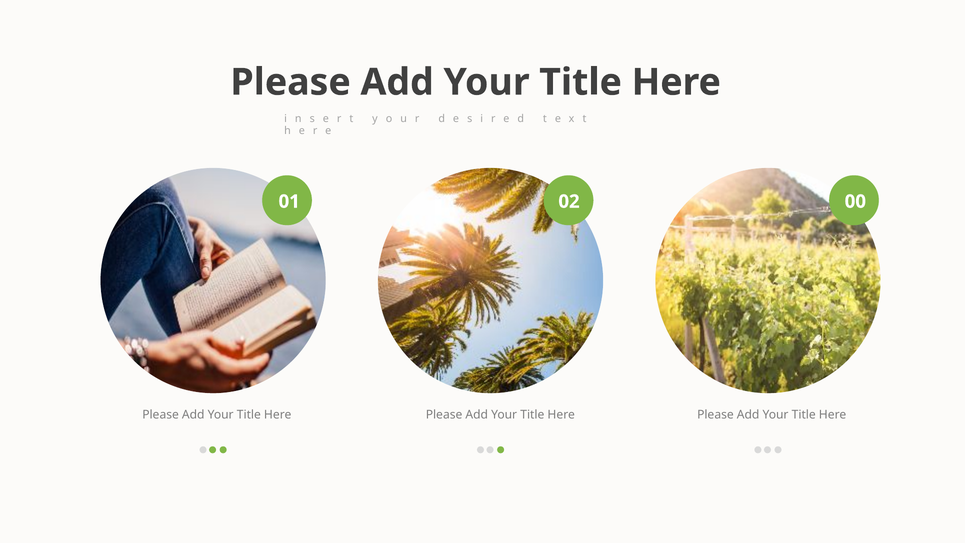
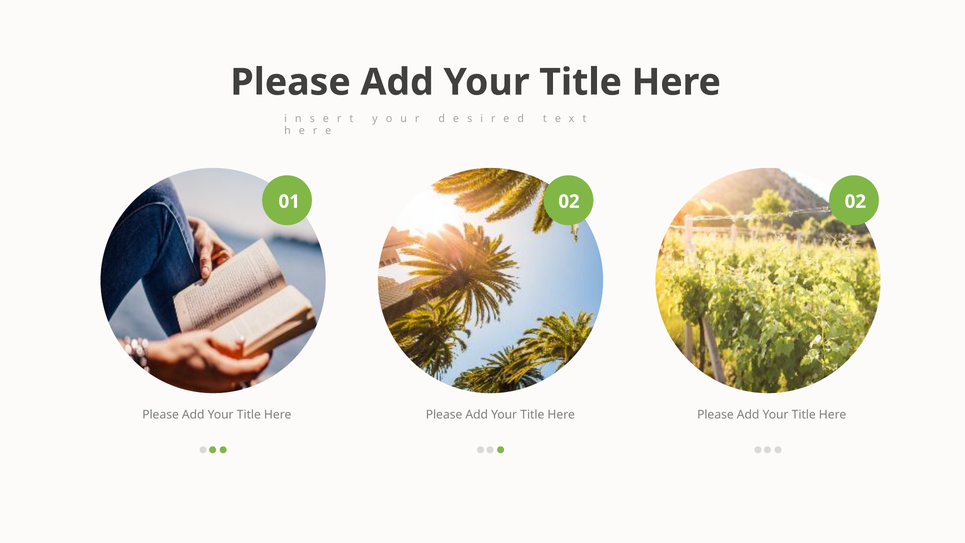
02 00: 00 -> 02 (855, 202)
